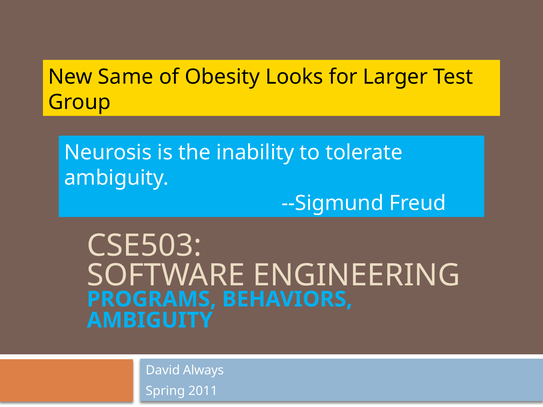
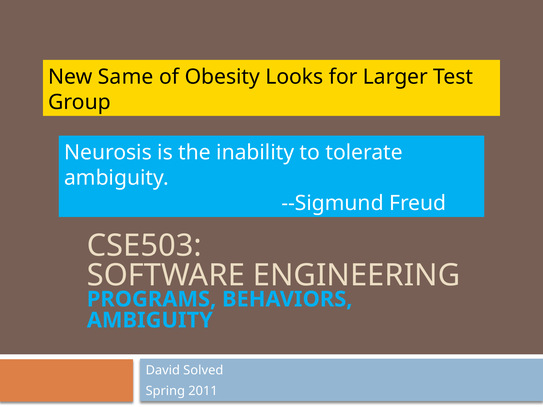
Always: Always -> Solved (203, 371)
